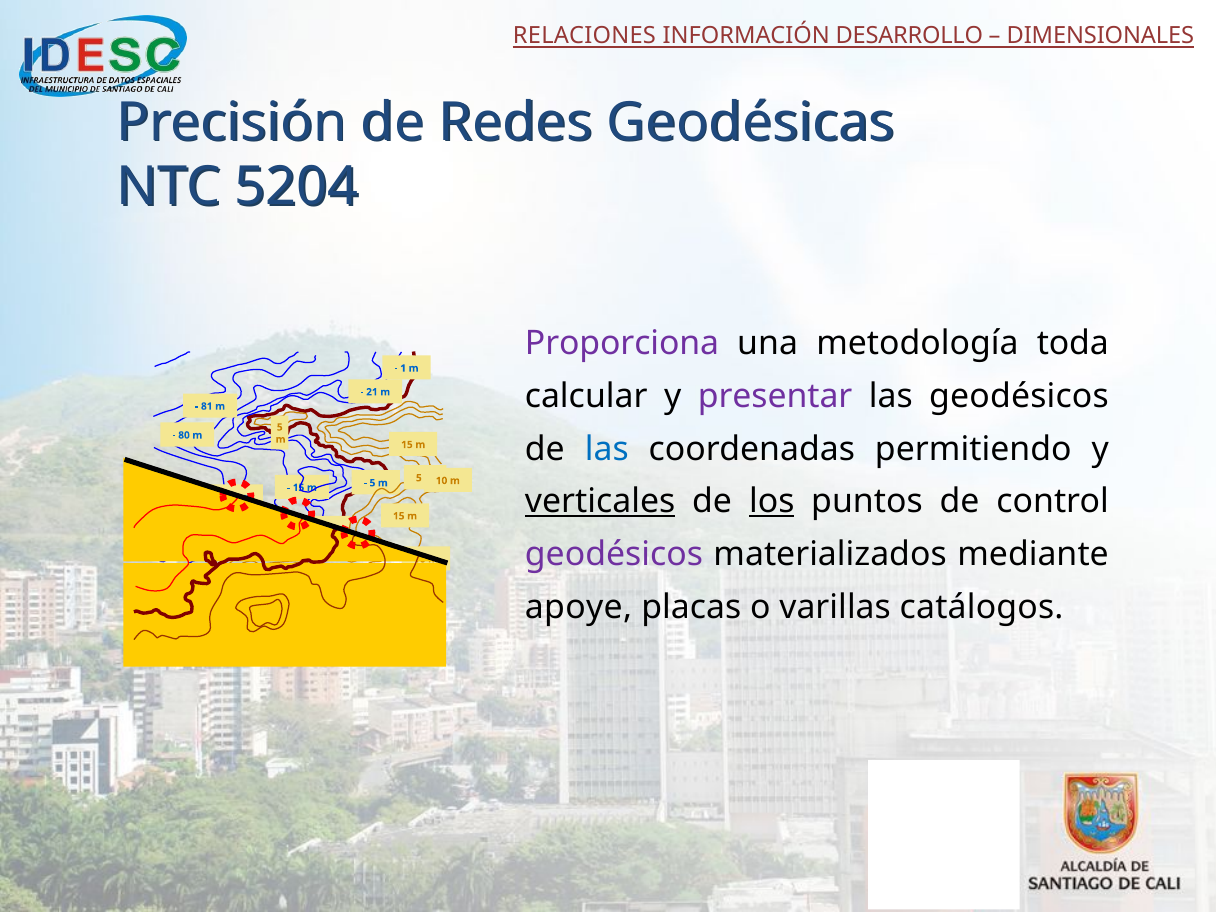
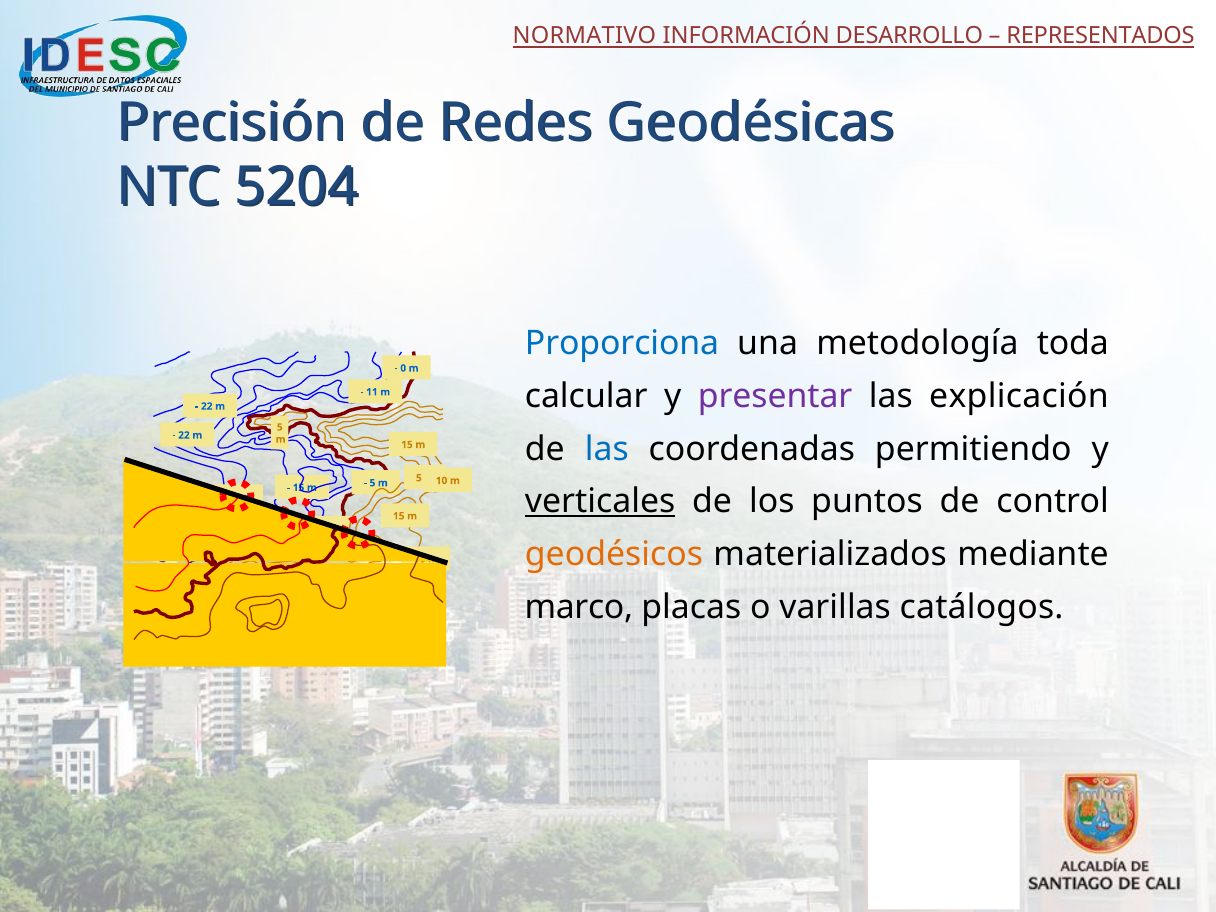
RELACIONES: RELACIONES -> NORMATIVO (584, 36)
DIMENSIONALES: DIMENSIONALES -> REPRESENTADOS (1100, 36)
Proporciona colour: purple -> blue (622, 344)
1: 1 -> 0 (403, 368)
las geodésicos: geodésicos -> explicación (1019, 396)
21: 21 -> 11 (372, 392)
81: 81 -> 22 (207, 406)
80: 80 -> 22 (184, 435)
los underline: present -> none (772, 502)
geodésicos colour: purple -> orange (614, 554)
apoye: apoye -> marco (579, 607)
